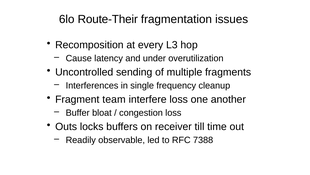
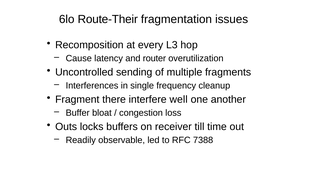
under: under -> router (154, 58)
team: team -> there (114, 99)
interfere loss: loss -> well (179, 99)
